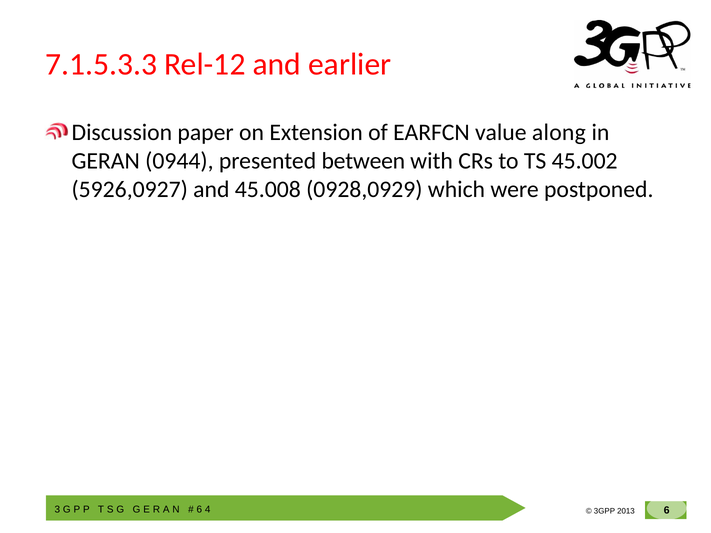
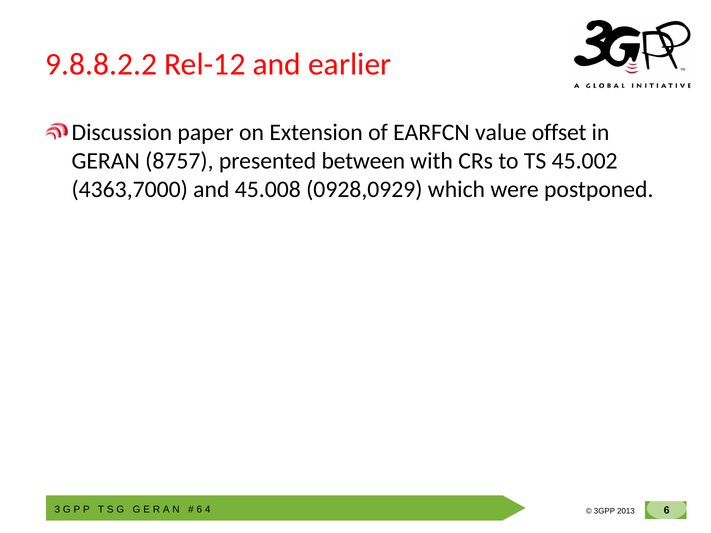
7.1.5.3.3: 7.1.5.3.3 -> 9.8.8.2.2 (101, 64)
along: along -> offset (559, 133)
0944: 0944 -> 8757 (179, 161)
5926,0927: 5926,0927 -> 4363,7000 (130, 189)
